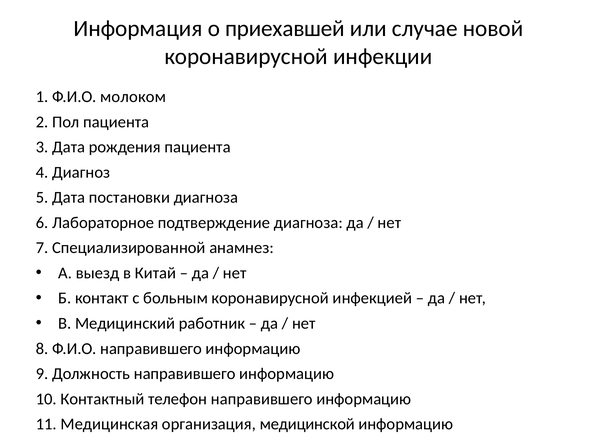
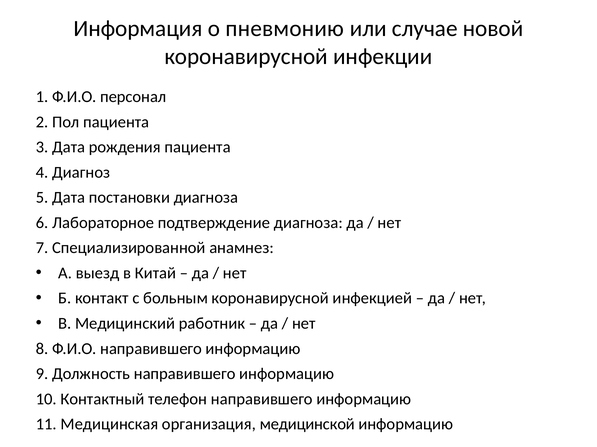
приехавшей: приехавшей -> пневмонию (285, 29)
молоком: молоком -> персонал (133, 97)
